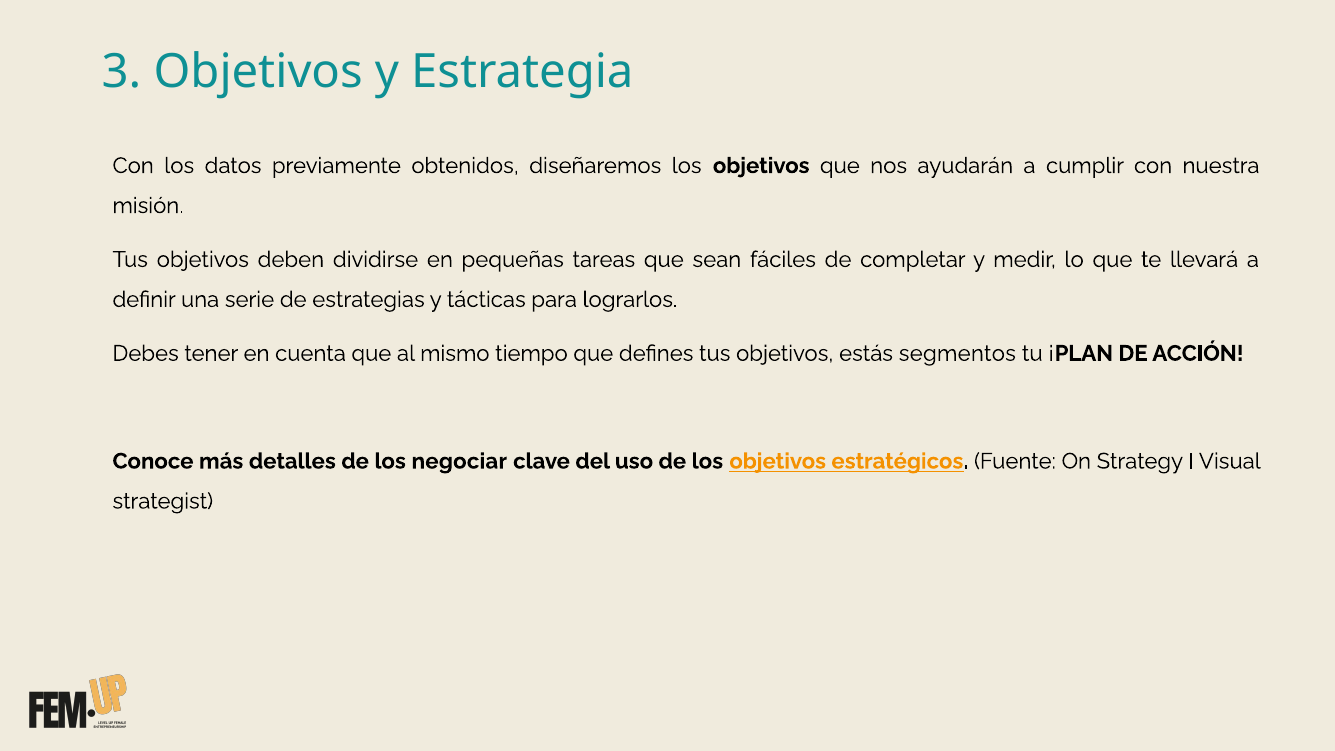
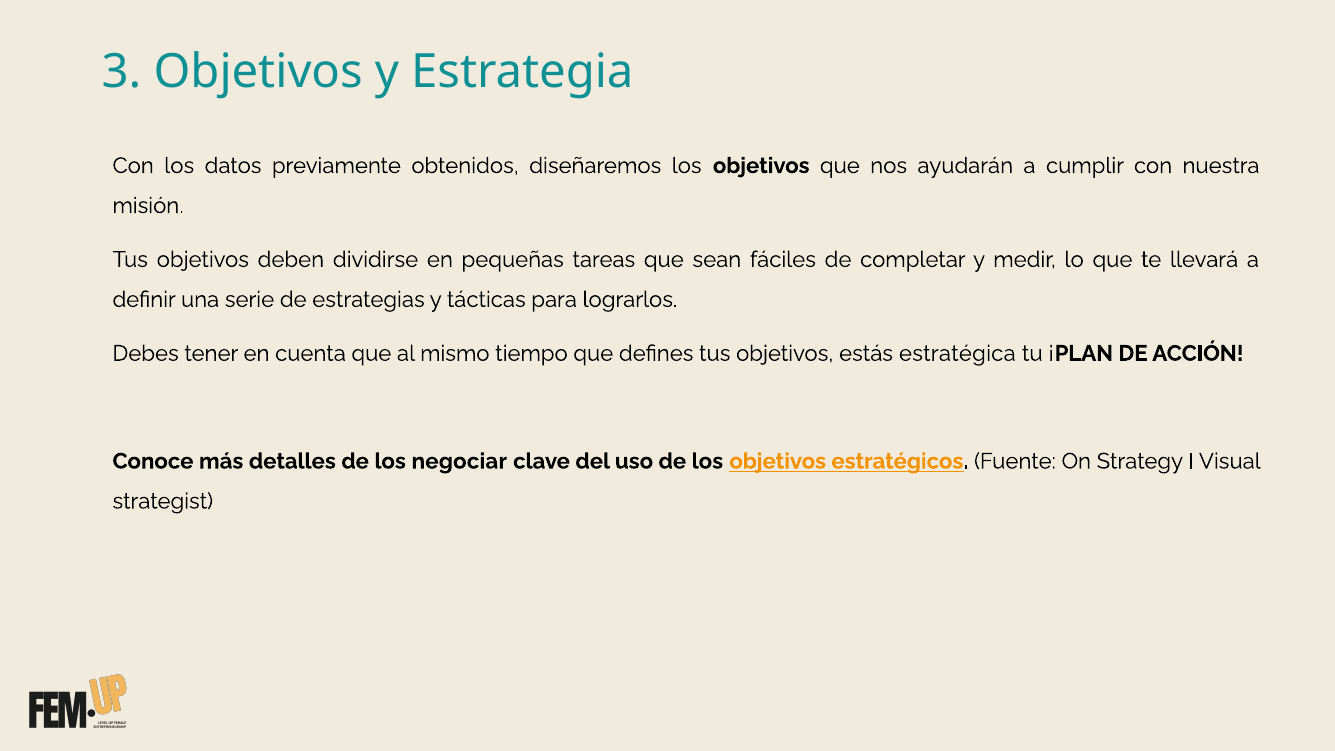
segmentos: segmentos -> estratégica (957, 353)
